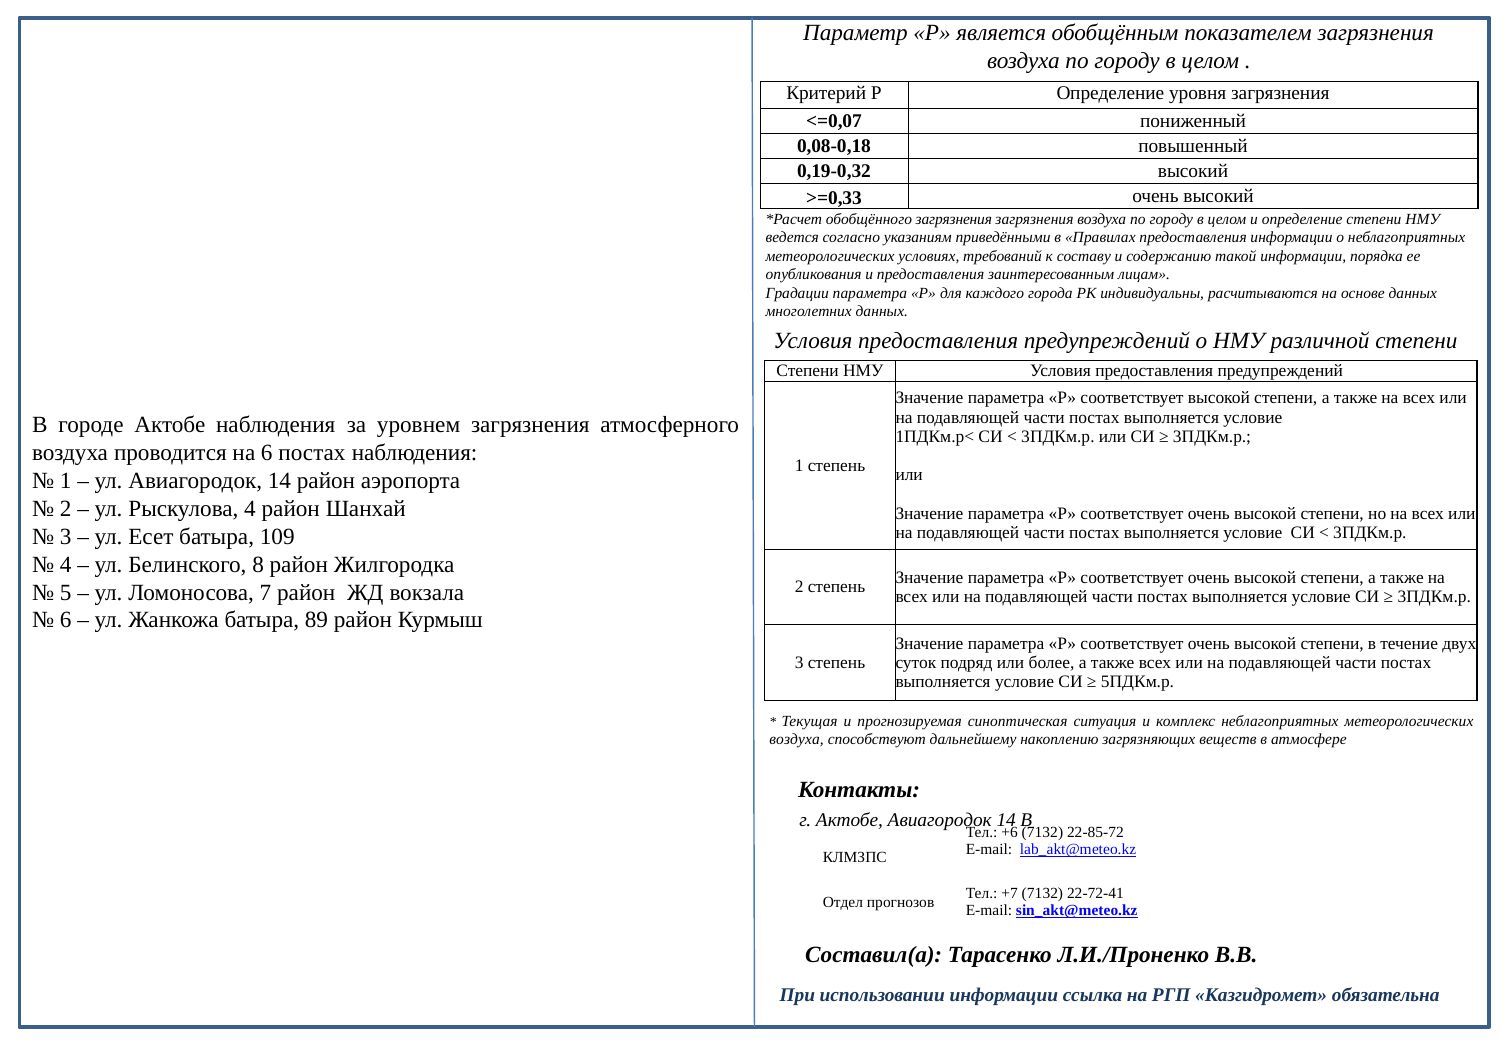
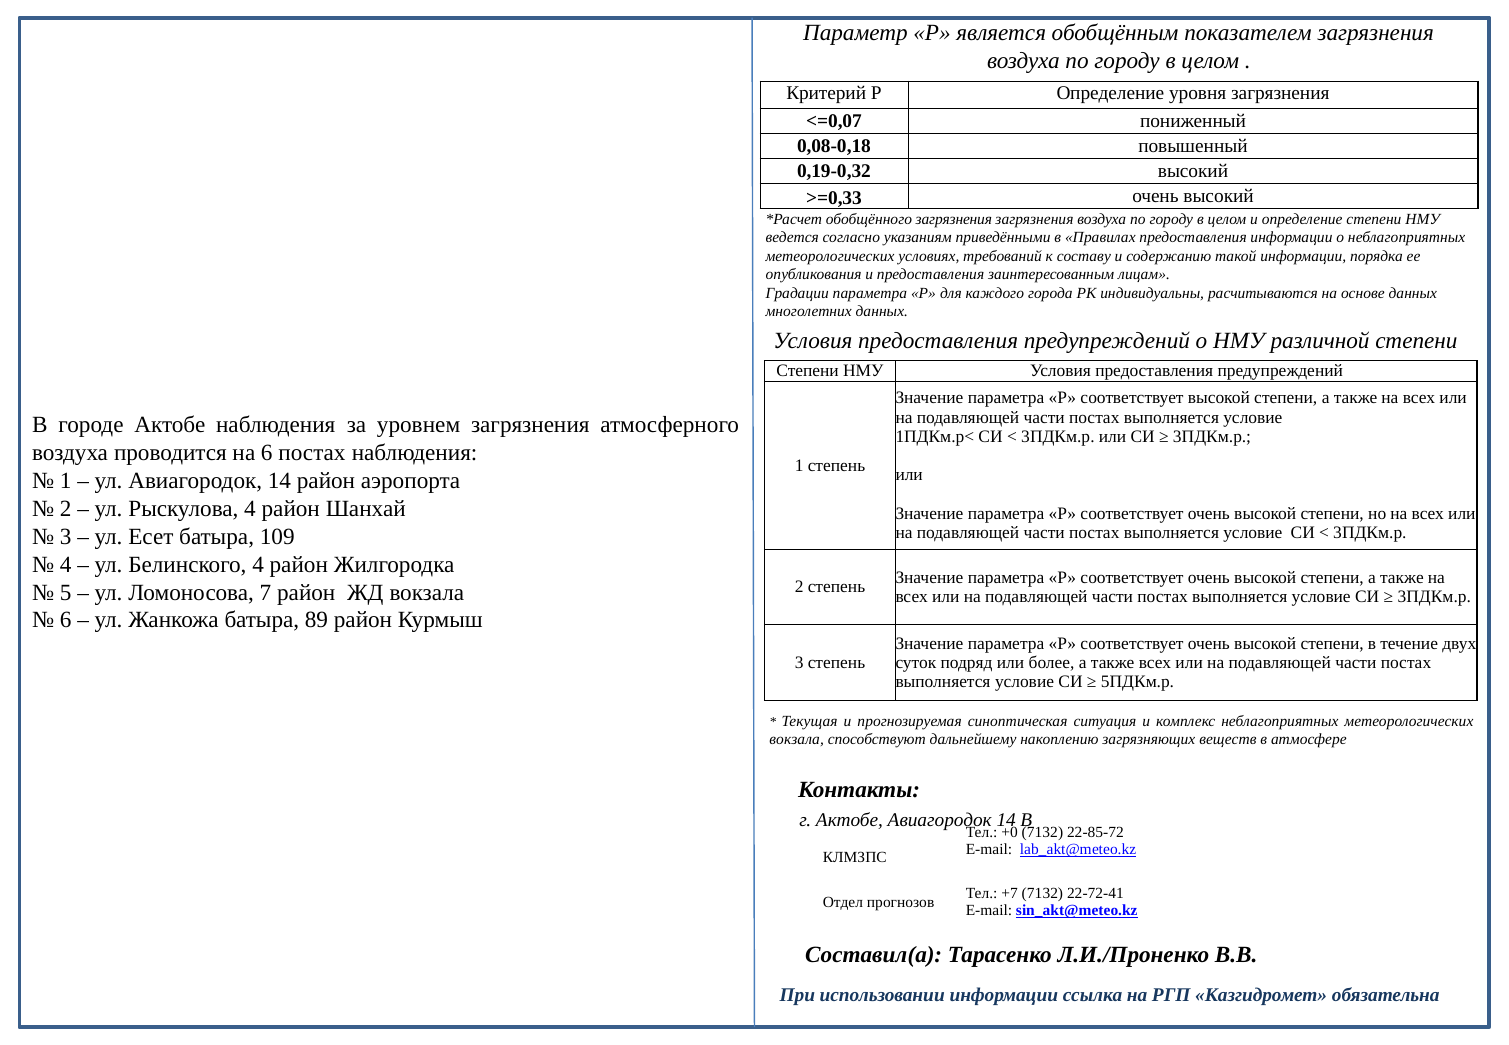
Белинского 8: 8 -> 4 (258, 564)
воздуха: воздуха -> вокзала (797, 739)
+6: +6 -> +0 (1010, 832)
